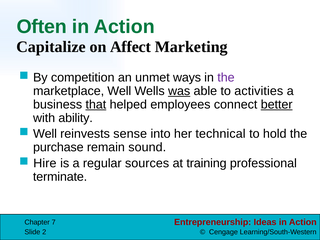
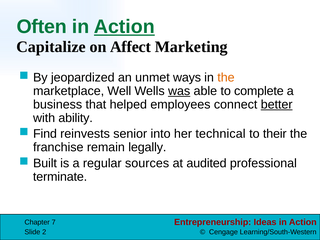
Action underline: none -> present (124, 27)
competition: competition -> jeopardized (83, 78)
the colour: purple -> orange (226, 78)
activities: activities -> complete (259, 91)
that underline: present -> none (96, 104)
Well: Well -> Find (45, 134)
sense: sense -> senior (130, 134)
hold: hold -> their (275, 134)
purchase: purchase -> franchise (58, 147)
sound: sound -> legally (147, 147)
Hire: Hire -> Built (45, 163)
training: training -> audited (207, 163)
